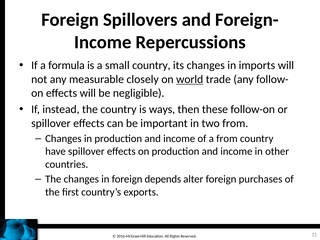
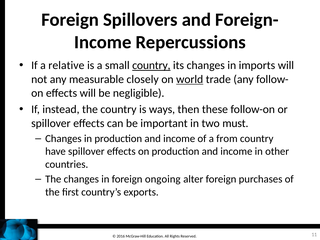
formula: formula -> relative (66, 65)
country underline: none -> present (151, 65)
two from: from -> must (235, 123)
depends: depends -> ongoing (163, 179)
